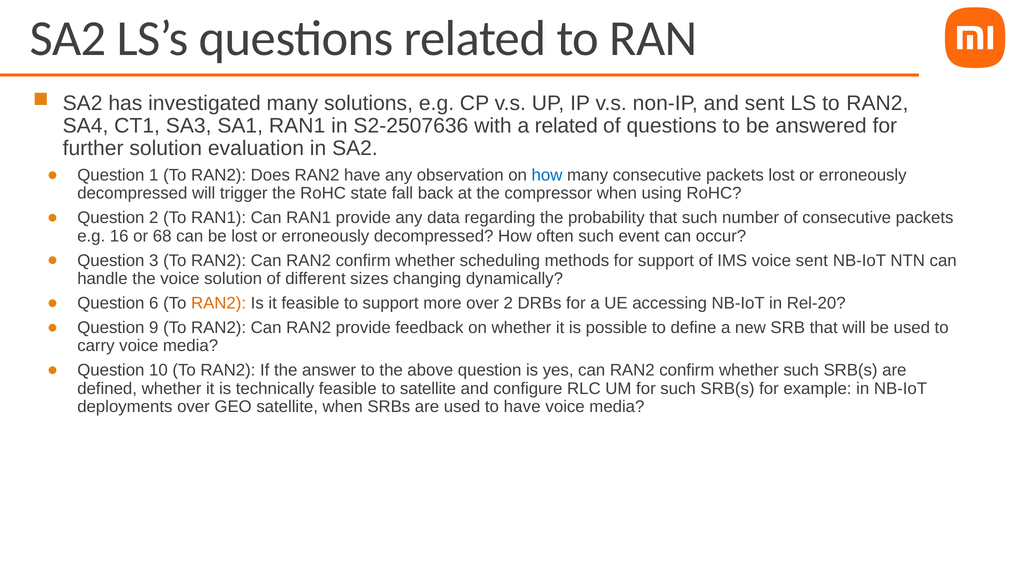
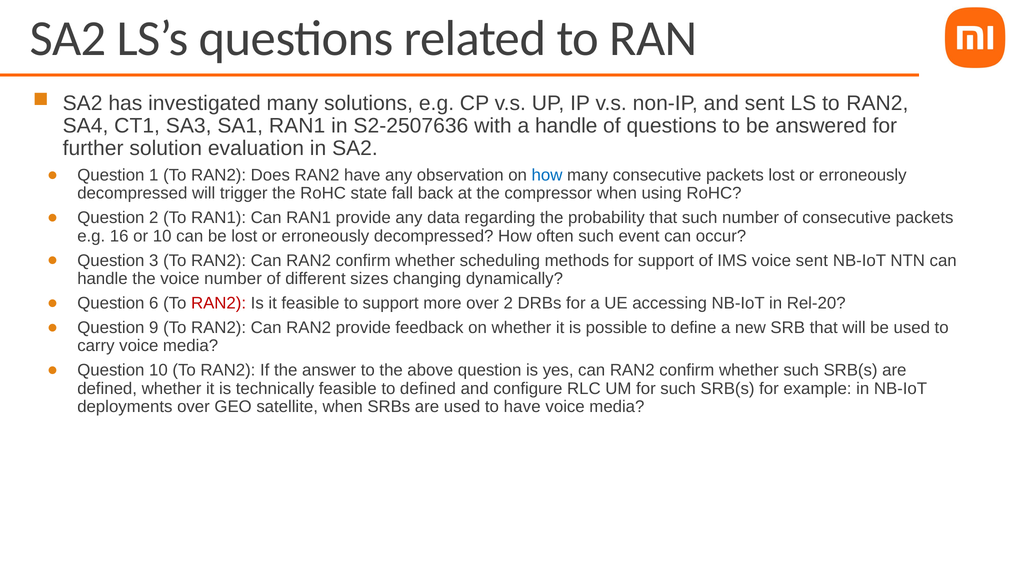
a related: related -> handle (566, 126)
or 68: 68 -> 10 (162, 236)
voice solution: solution -> number (233, 279)
RAN2 colour: orange -> red (219, 304)
to satellite: satellite -> defined (428, 389)
